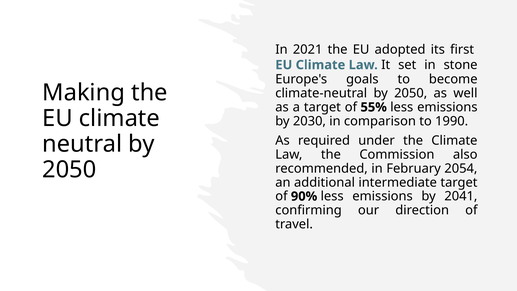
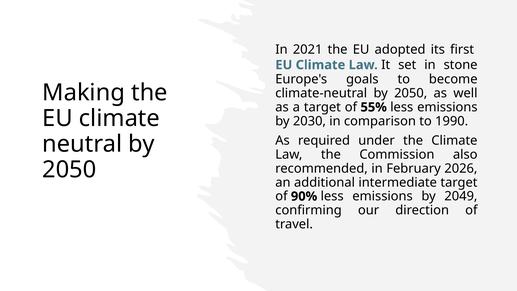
2054: 2054 -> 2026 (461, 168)
2041: 2041 -> 2049 (461, 196)
